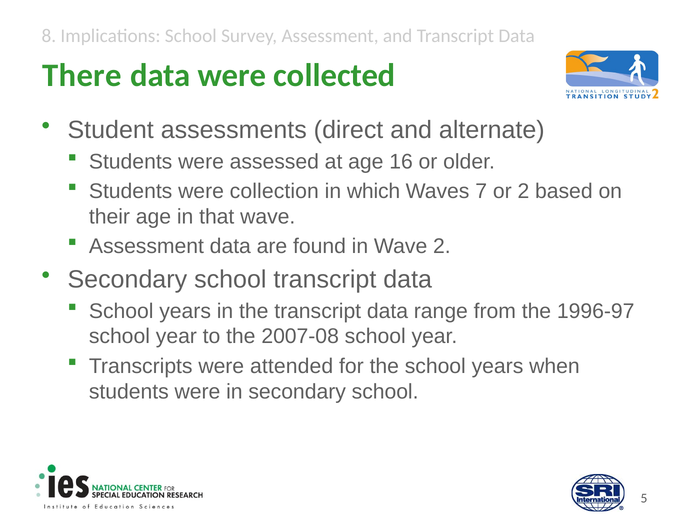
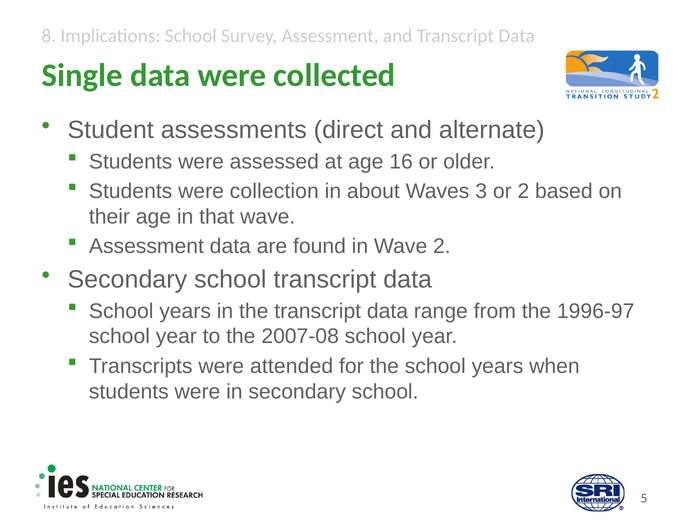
There: There -> Single (82, 75)
which: which -> about (373, 191)
7: 7 -> 3 (481, 191)
